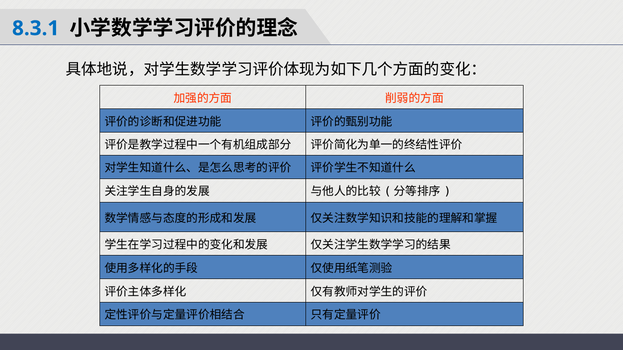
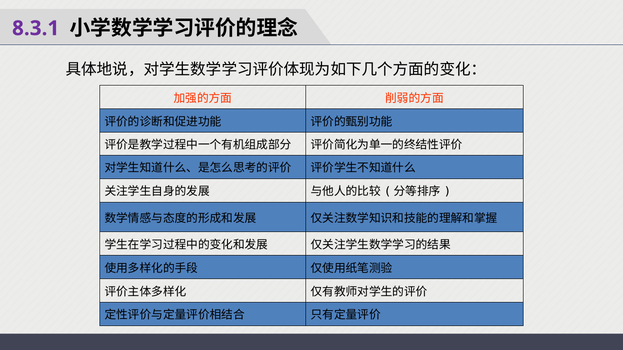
8.3.1 colour: blue -> purple (36, 28)
